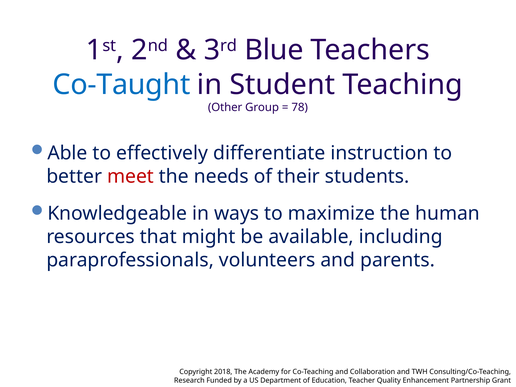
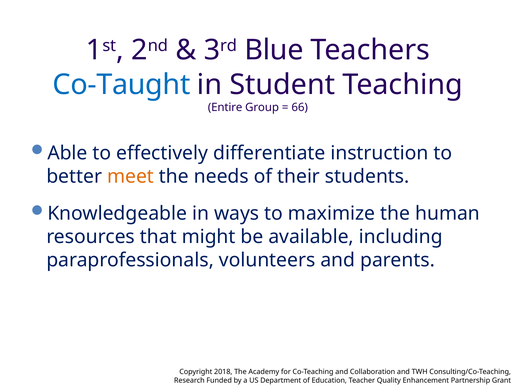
Other: Other -> Entire (225, 107)
78: 78 -> 66 (300, 107)
meet colour: red -> orange (131, 176)
